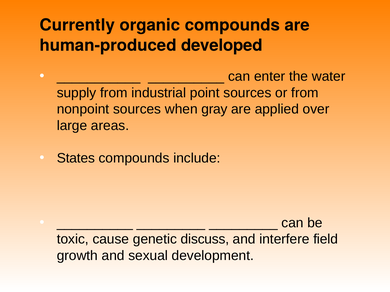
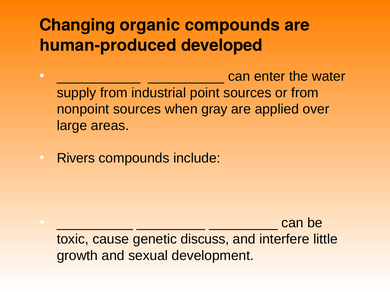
Currently: Currently -> Changing (77, 25)
States: States -> Rivers (76, 158)
field: field -> little (326, 240)
